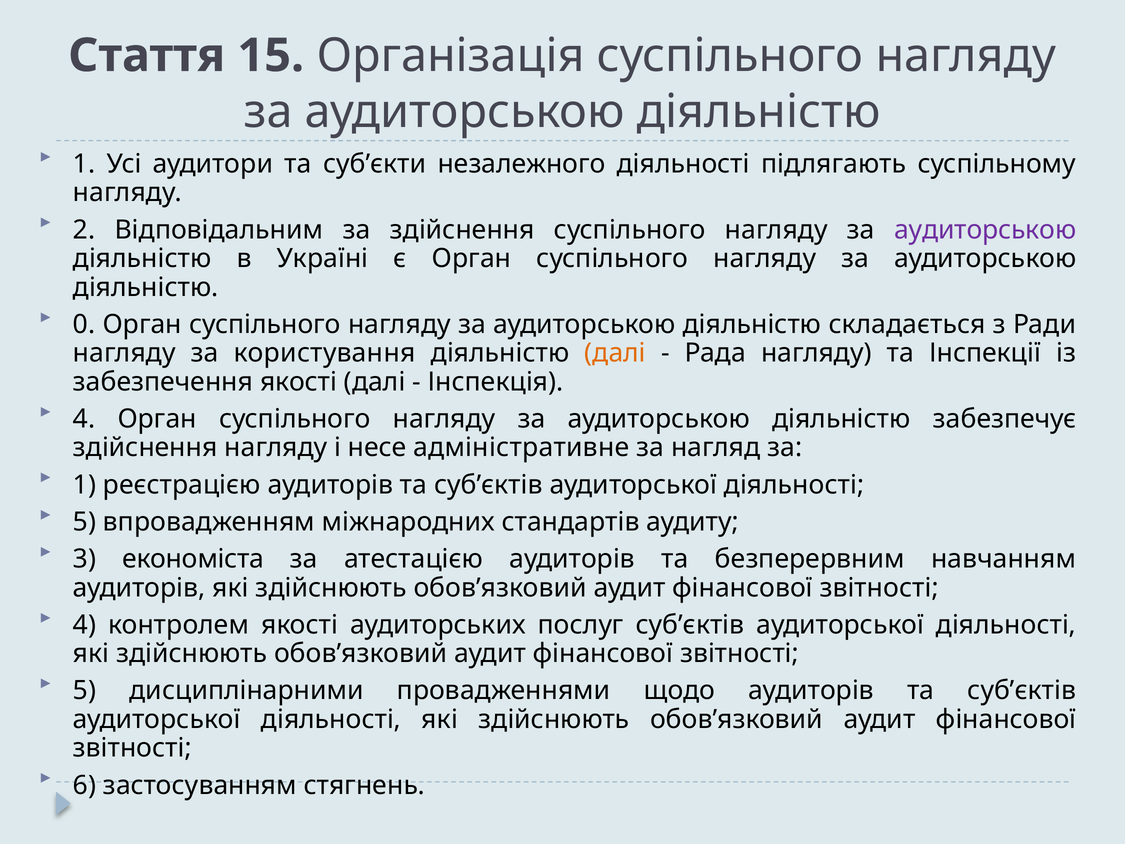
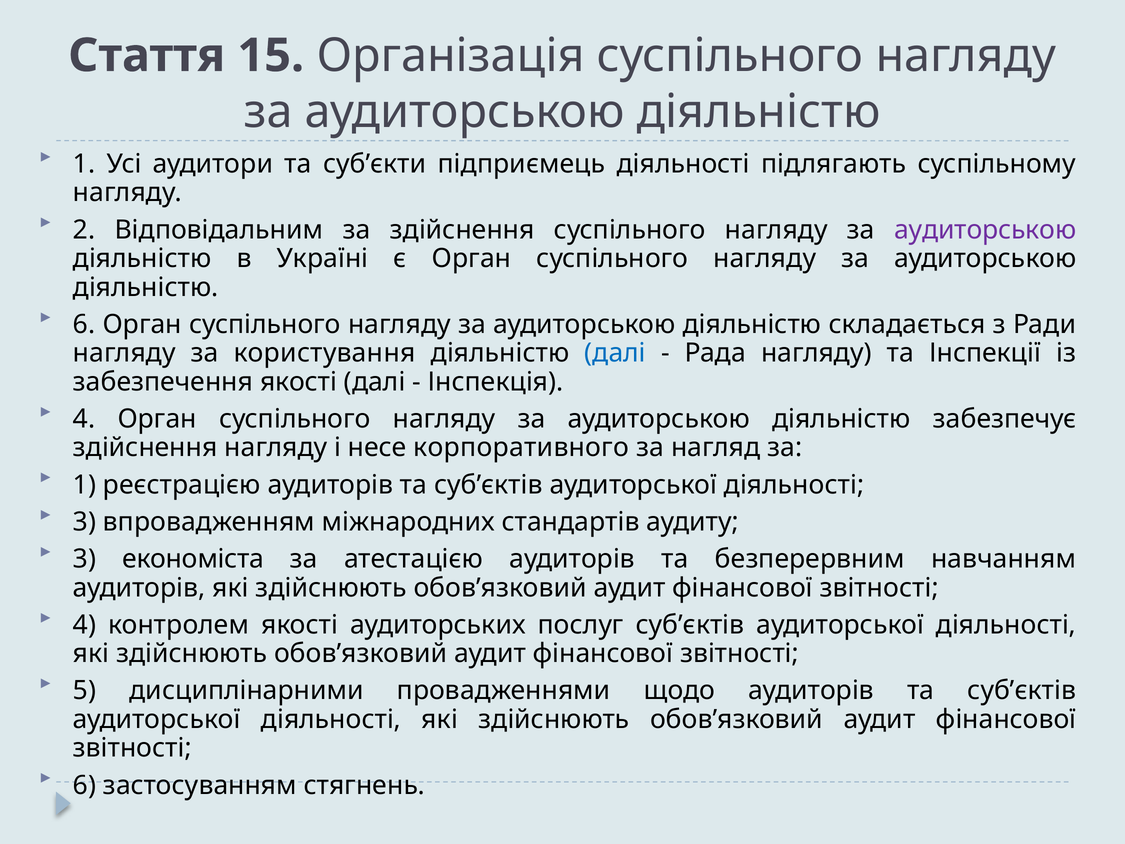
незалежного: незалежного -> підприємець (521, 164)
0: 0 -> 6 (84, 324)
далі colour: orange -> blue (615, 353)
адміністративне: адміністративне -> корпоративного (521, 448)
5: 5 -> 3 (85, 522)
